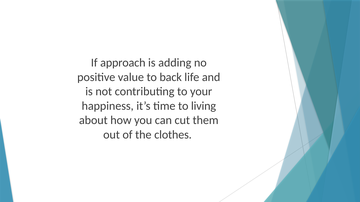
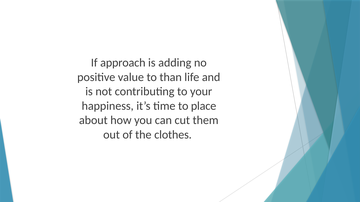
back: back -> than (171, 77)
living: living -> place (204, 106)
